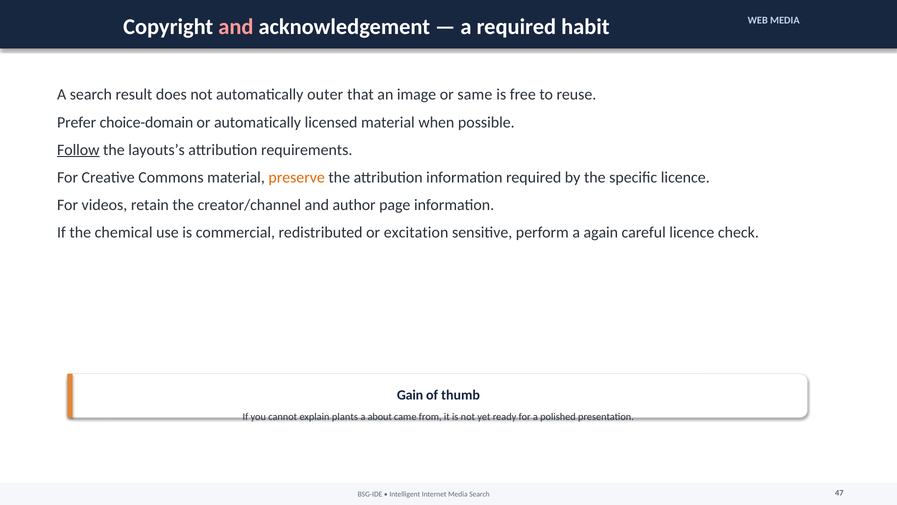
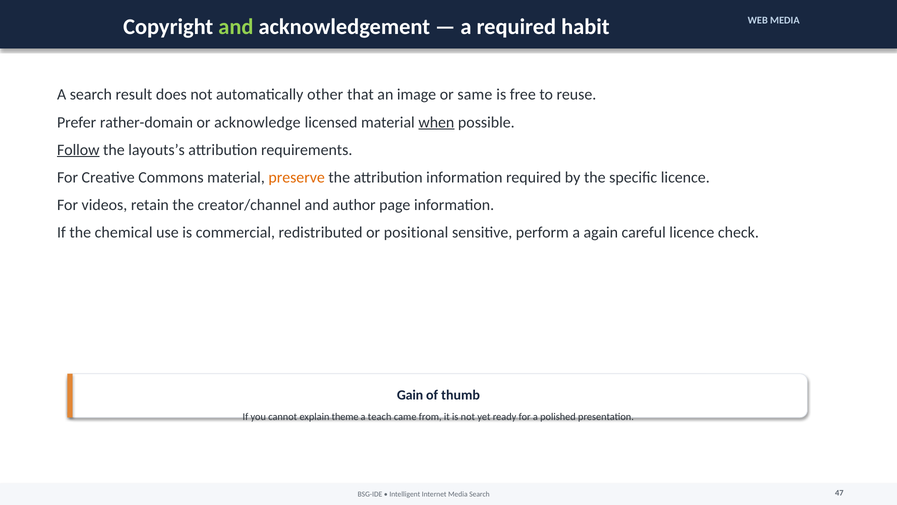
and colour: pink -> light green (236, 27)
outer: outer -> other (325, 95)
choice-domain: choice-domain -> rather-domain (146, 122)
or automatically: automatically -> acknowledge (257, 122)
when underline: none -> present (436, 122)
excitation: excitation -> positional (416, 232)
plants: plants -> theme (345, 416)
about: about -> teach (380, 416)
